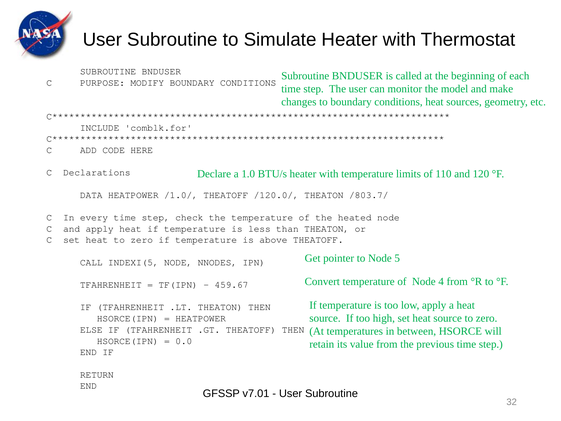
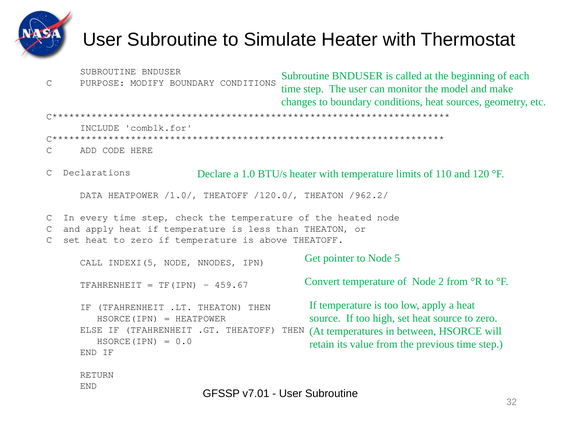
/803.7/: /803.7/ -> /962.2/ (369, 195)
4: 4 -> 2 (441, 281)
